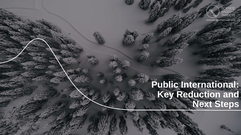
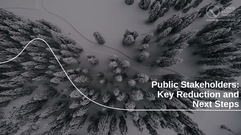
International: International -> Stakeholders (210, 85)
